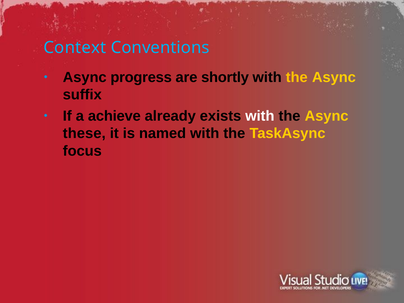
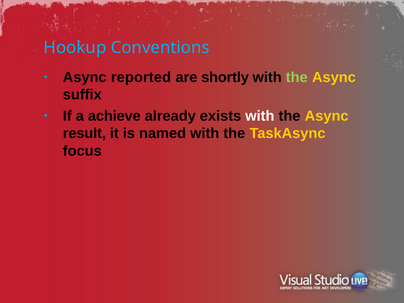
Context: Context -> Hookup (75, 48)
progress: progress -> reported (141, 77)
the colour: yellow -> light green (297, 77)
these: these -> result (84, 133)
